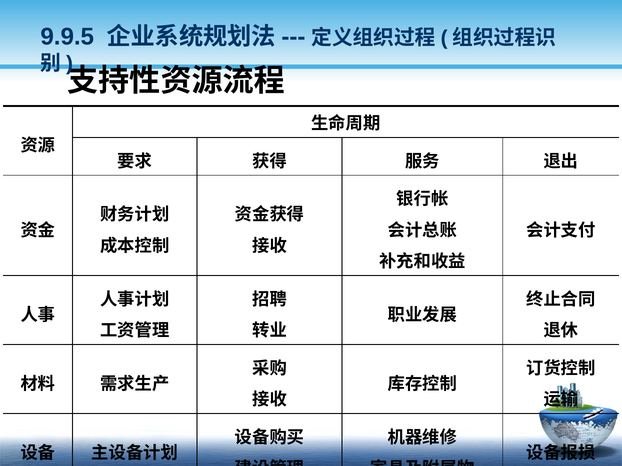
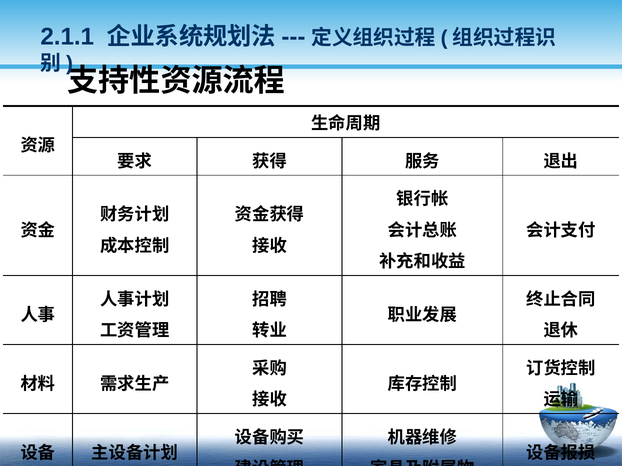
9.9.5: 9.9.5 -> 2.1.1 (67, 37)
